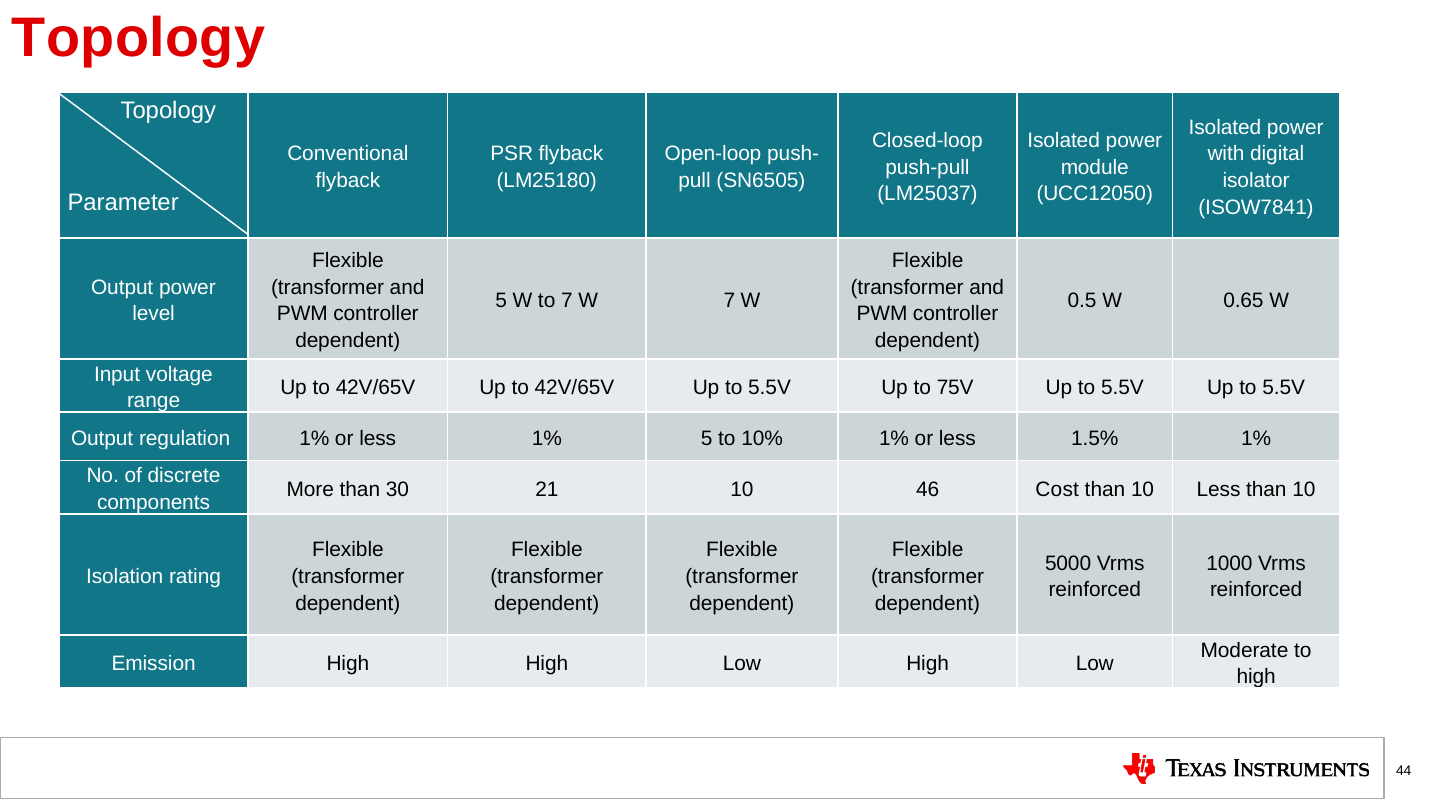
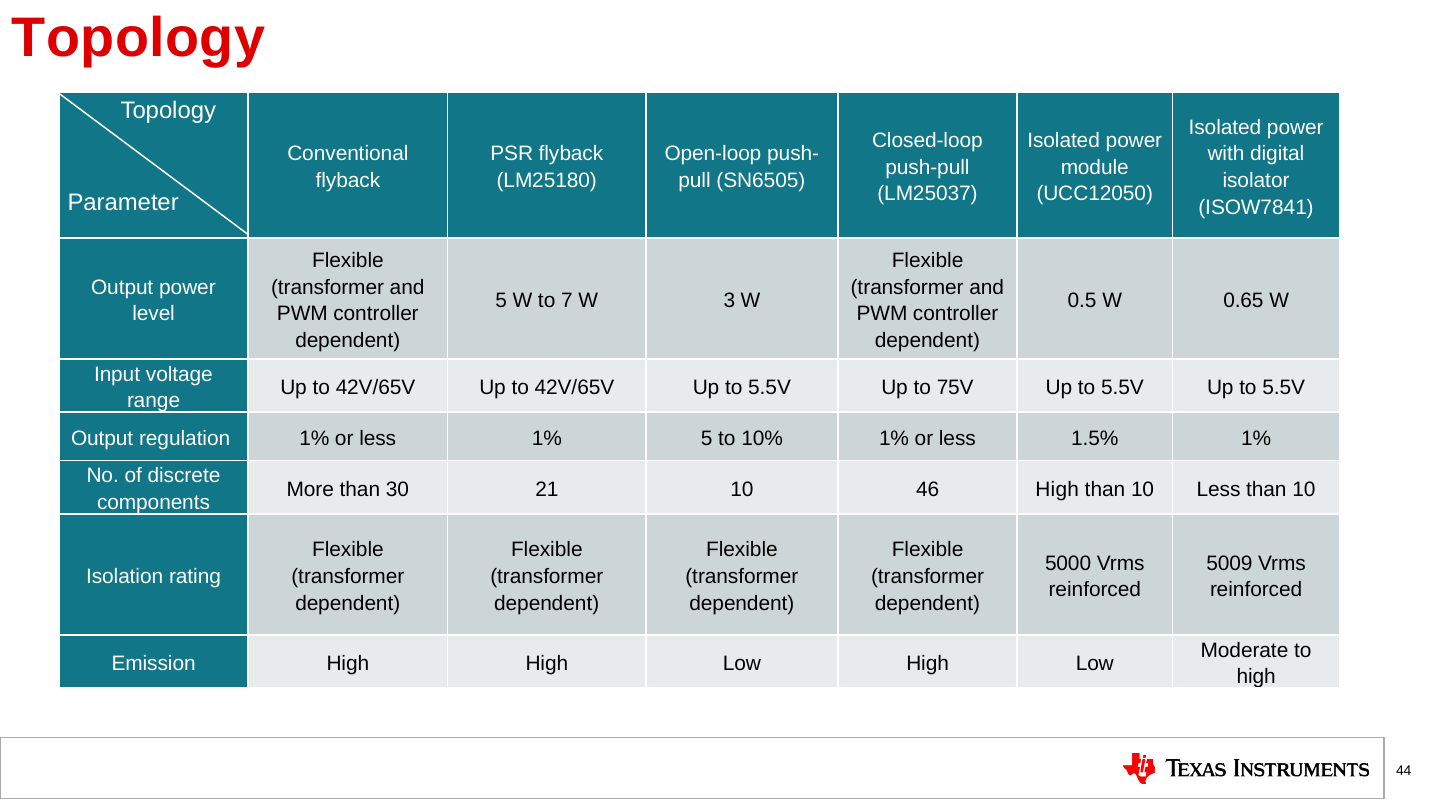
W 7: 7 -> 3 (729, 301)
46 Cost: Cost -> High (1057, 490)
1000: 1000 -> 5009 (1229, 564)
